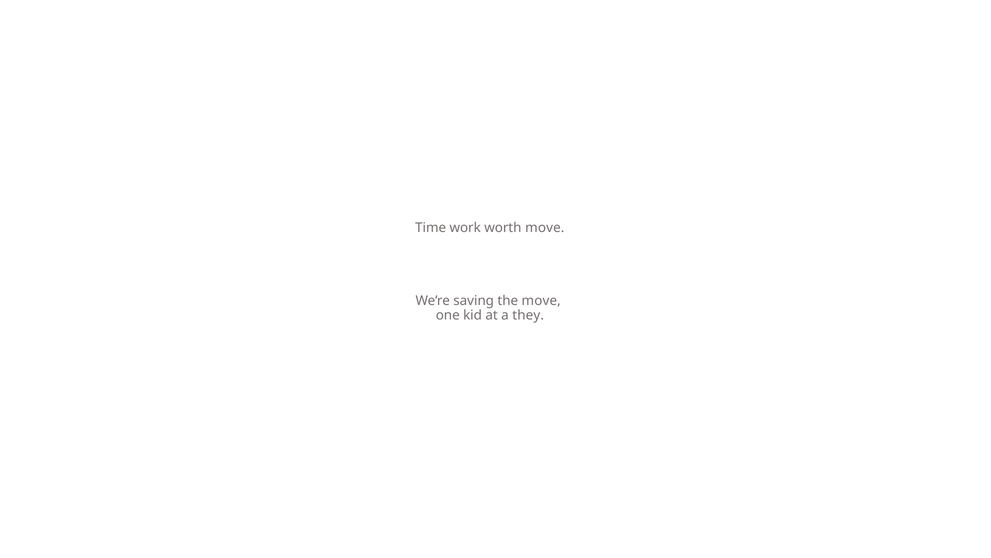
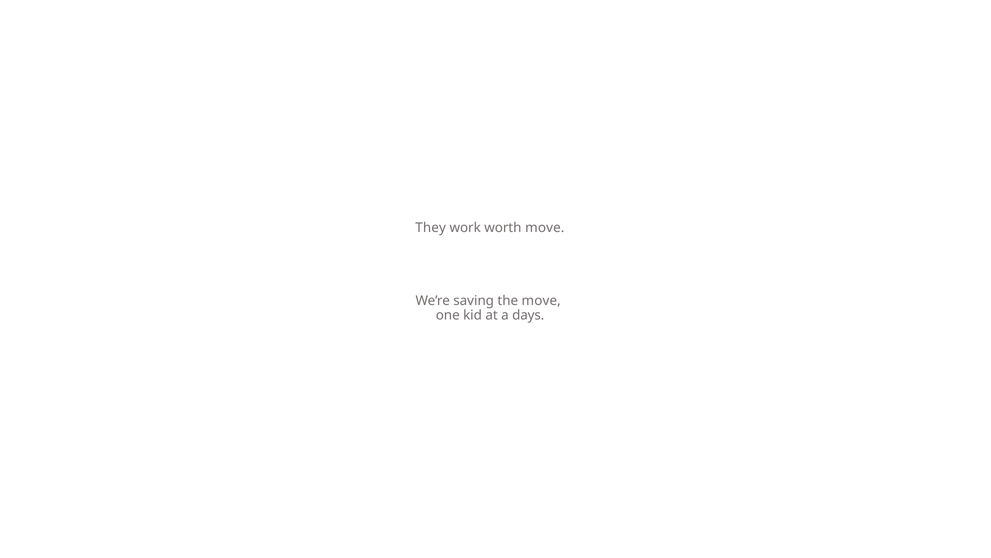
Time: Time -> They (431, 228)
they: they -> days (528, 315)
